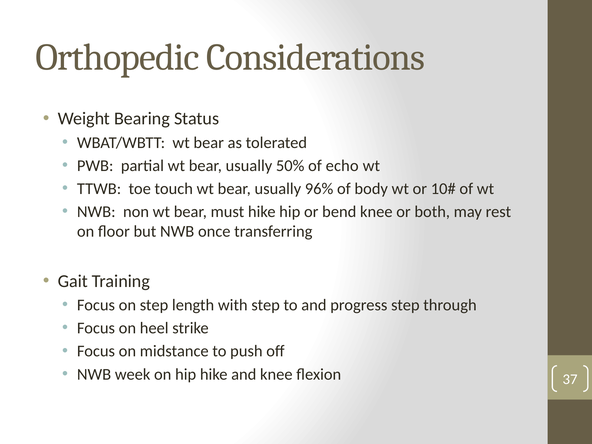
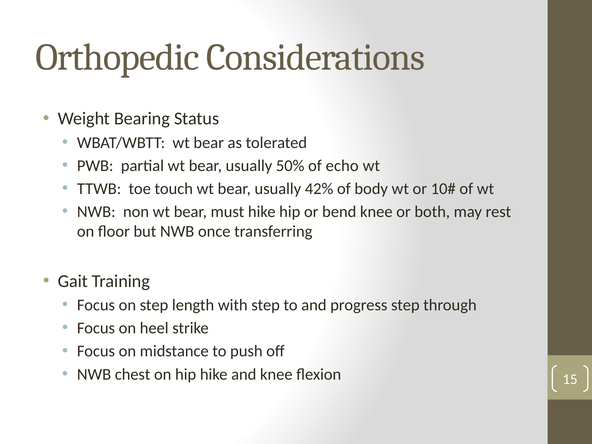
96%: 96% -> 42% (319, 189)
week: week -> chest (133, 374)
37: 37 -> 15 (570, 379)
